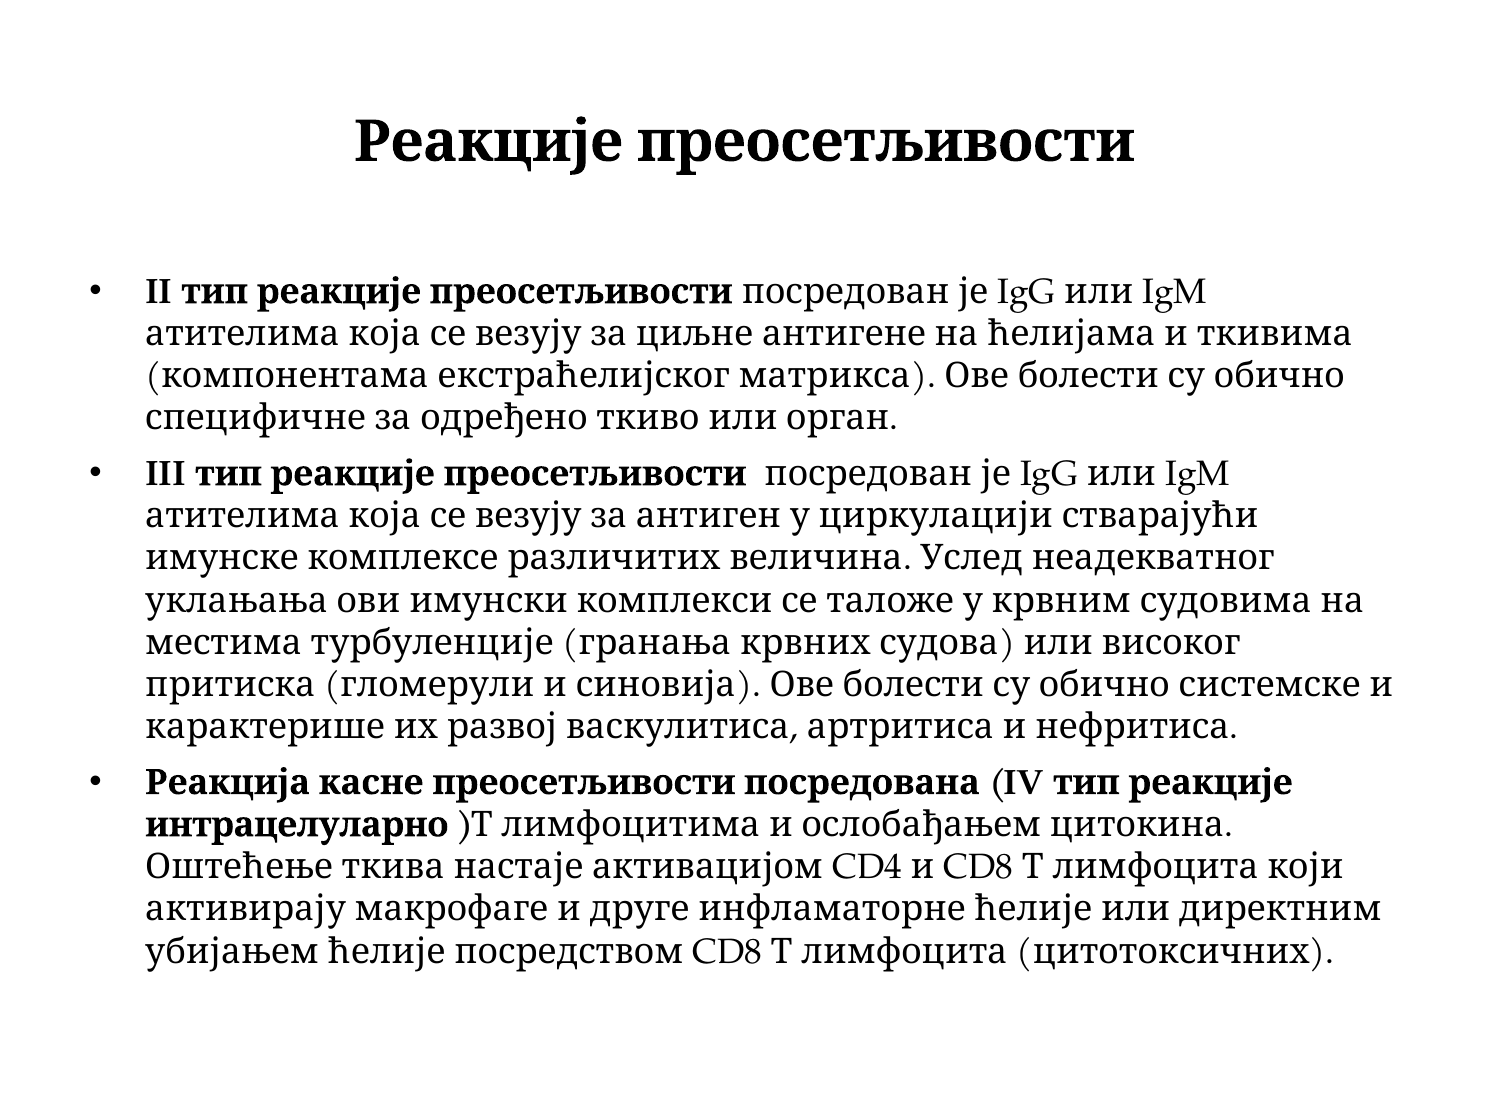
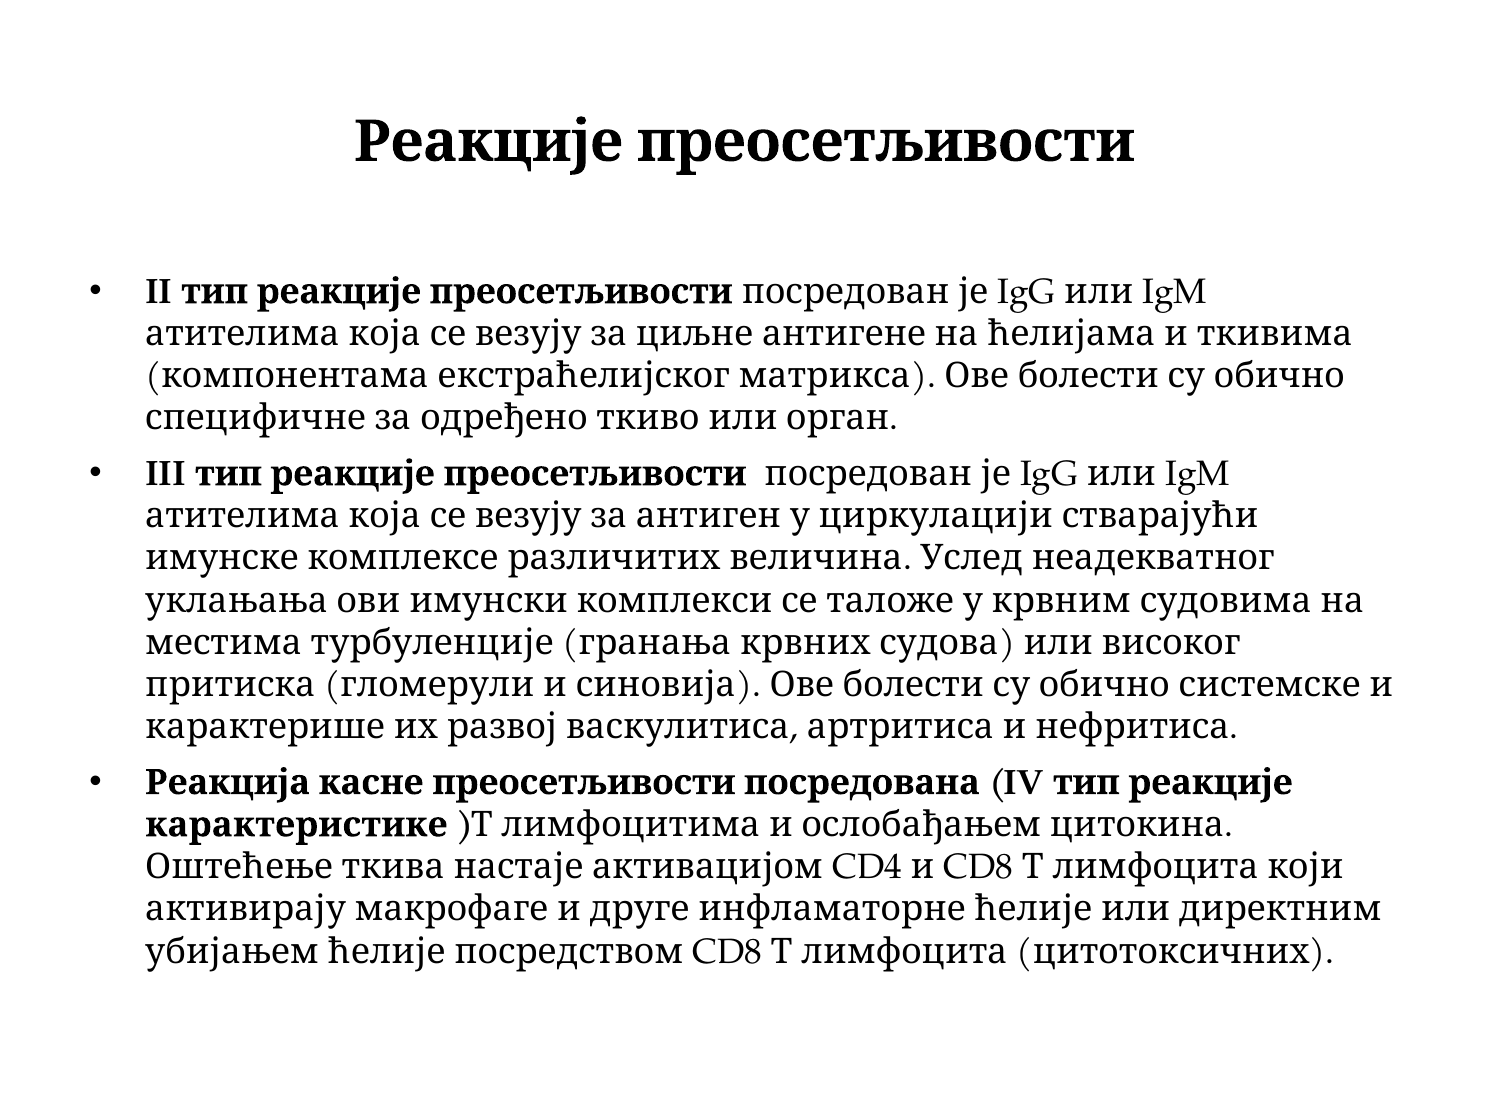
интрацелуларно: интрацелуларно -> карактеристике (297, 825)
